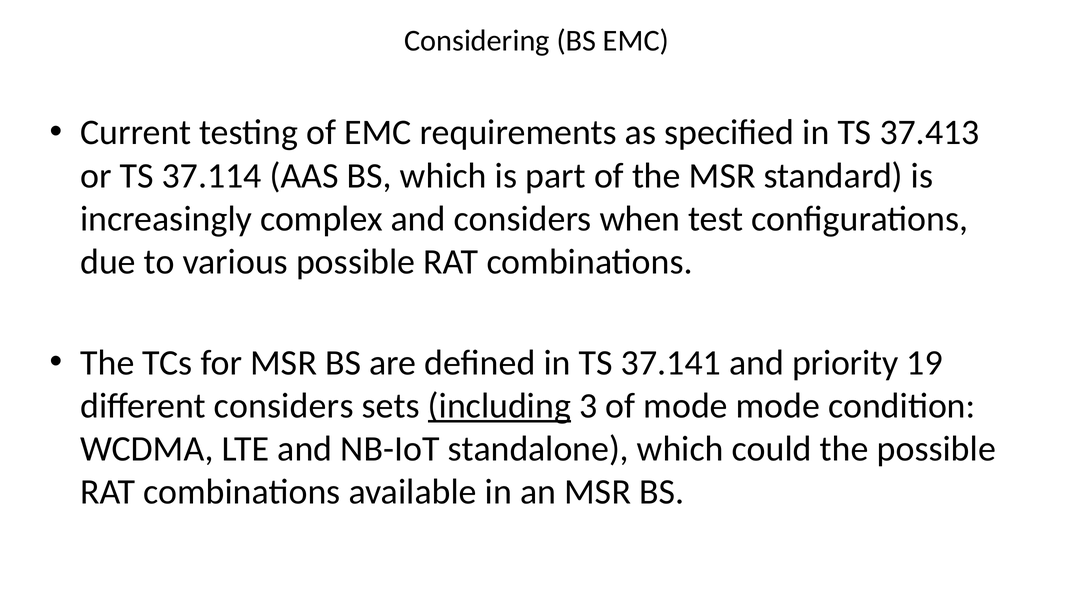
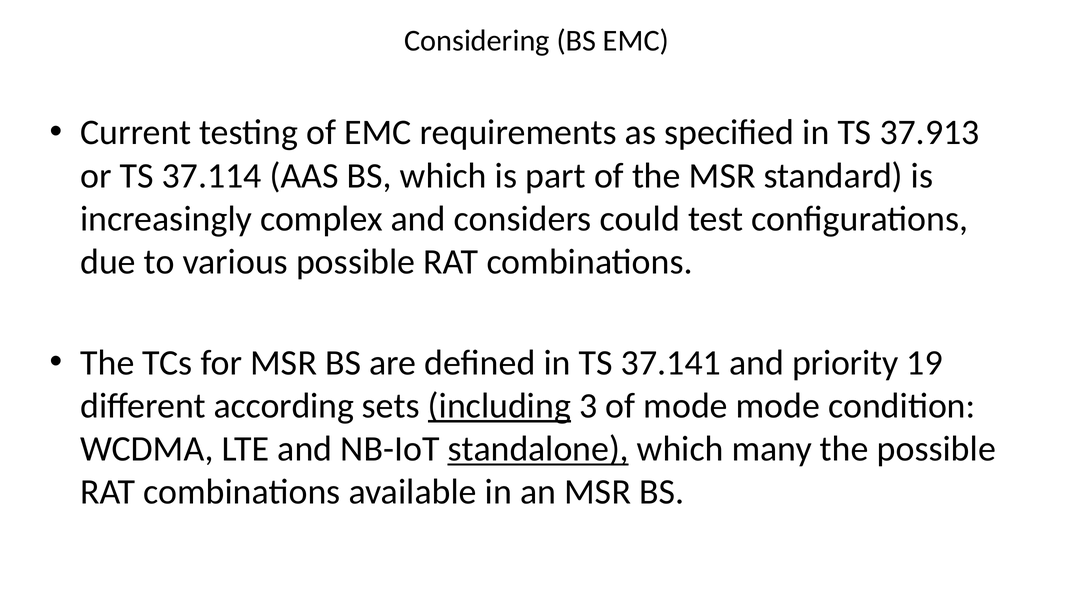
37.413: 37.413 -> 37.913 (930, 133)
when: when -> could (640, 219)
different considers: considers -> according (284, 406)
standalone underline: none -> present (538, 449)
could: could -> many (772, 449)
